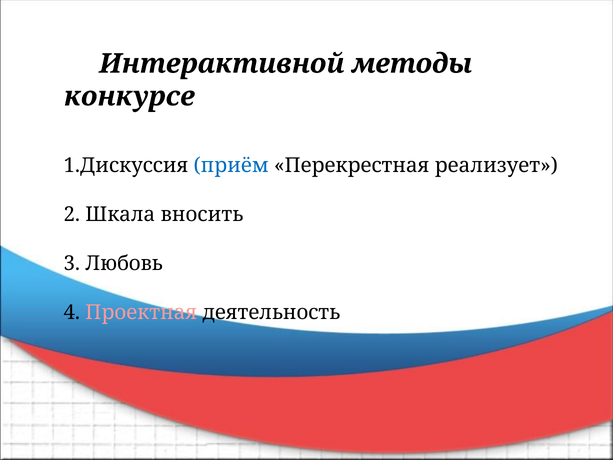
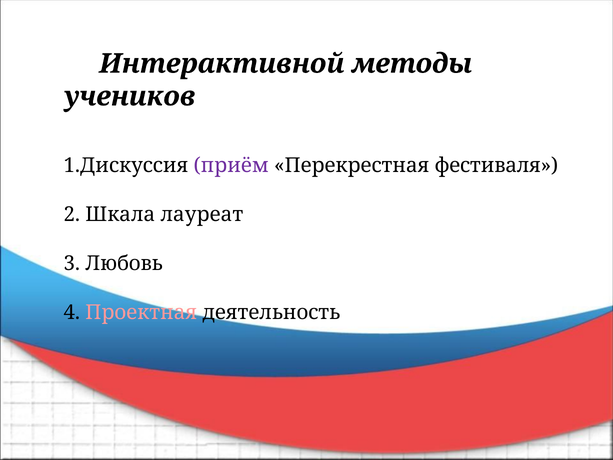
конкурсе: конкурсе -> учеников (130, 96)
приём colour: blue -> purple (231, 165)
реализует: реализует -> фестиваля (496, 165)
вносить: вносить -> лауреат (202, 214)
